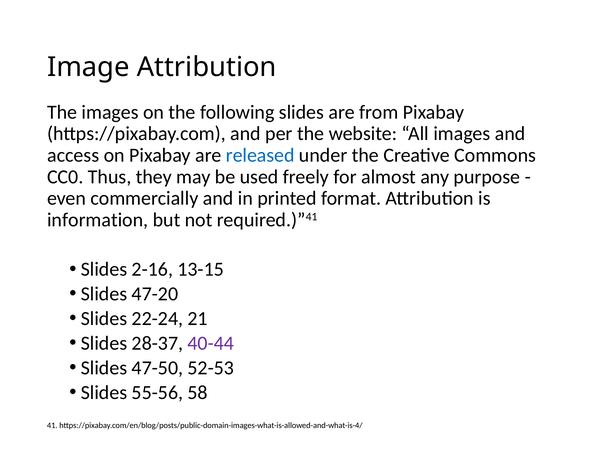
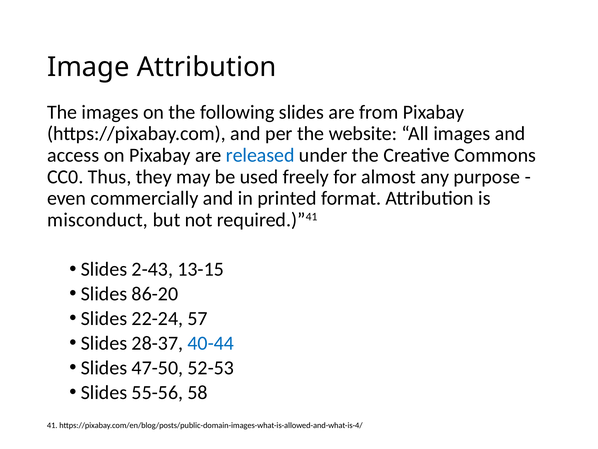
information: information -> misconduct (98, 220)
2-16: 2-16 -> 2-43 (152, 269)
47-20: 47-20 -> 86-20 (155, 294)
21: 21 -> 57 (198, 318)
40-44 colour: purple -> blue (211, 343)
